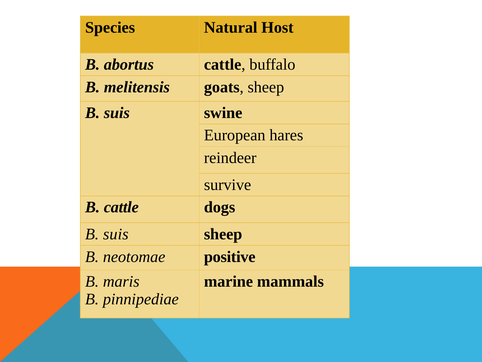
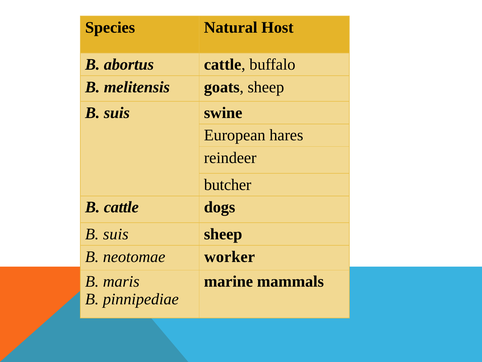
survive: survive -> butcher (228, 184)
positive: positive -> worker (230, 256)
